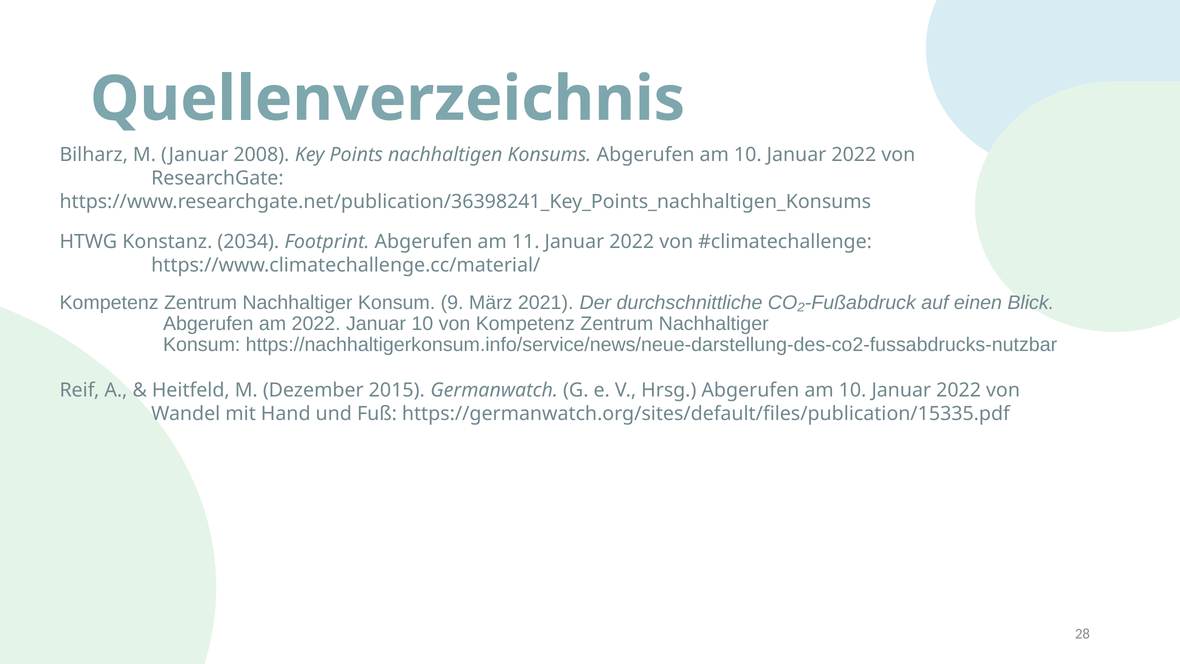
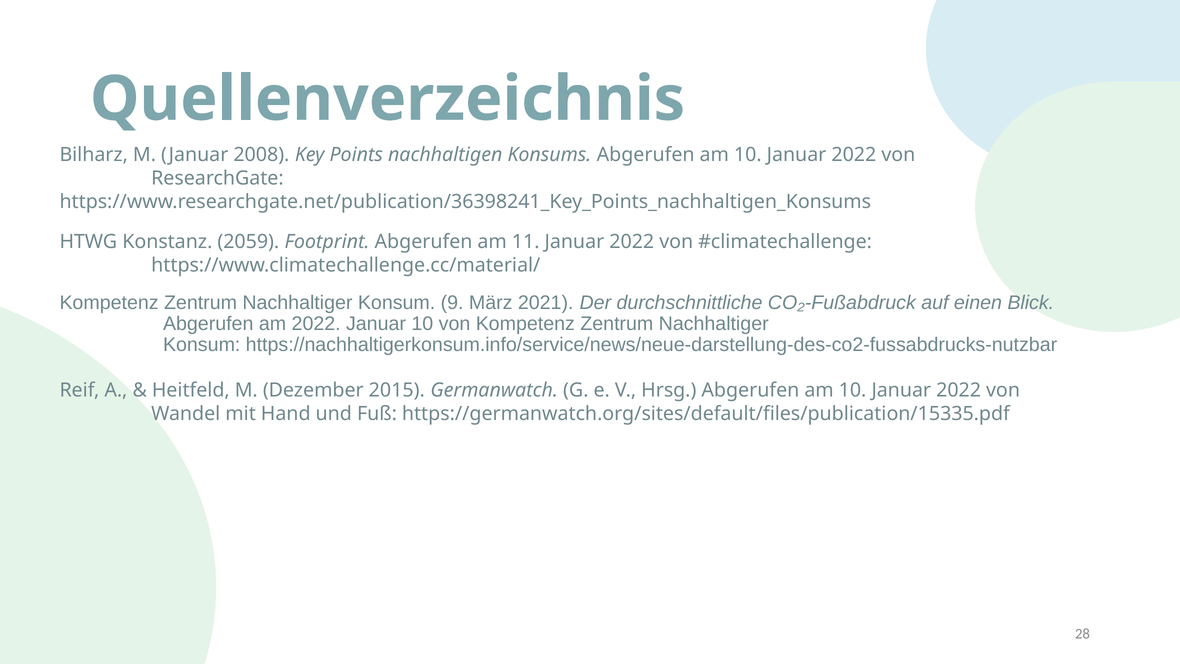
2034: 2034 -> 2059 (248, 242)
